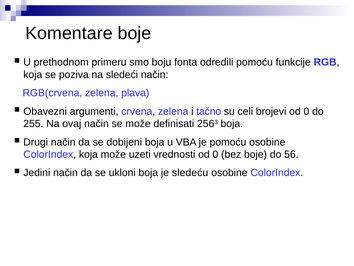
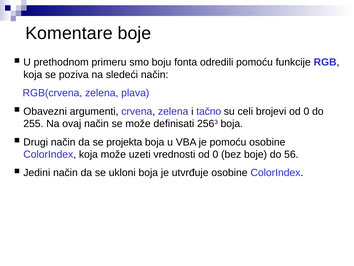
dobijeni: dobijeni -> projekta (124, 142)
sledeću: sledeću -> utvrđuje (190, 173)
